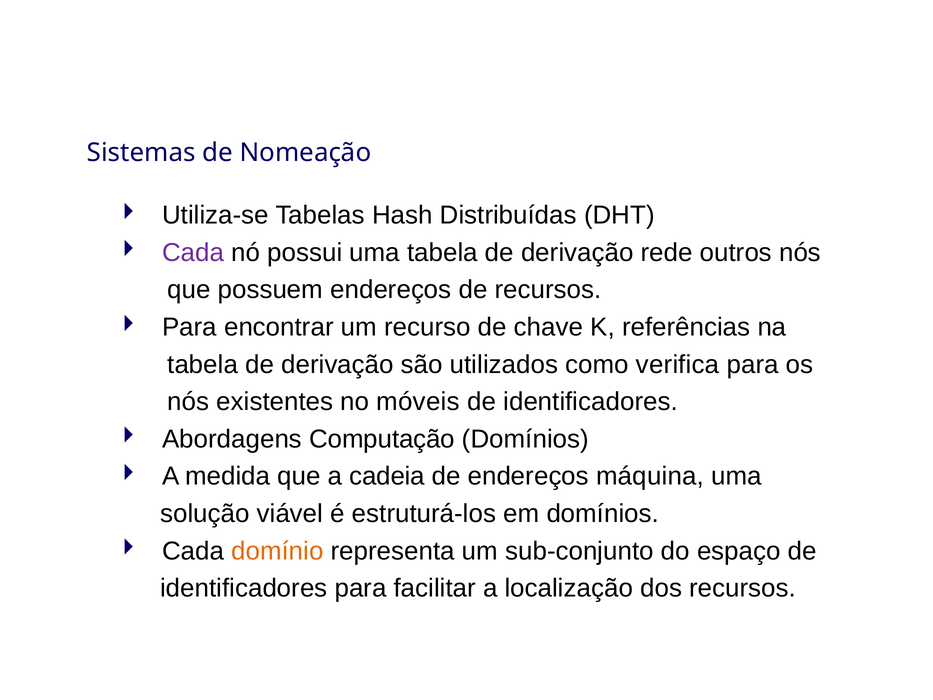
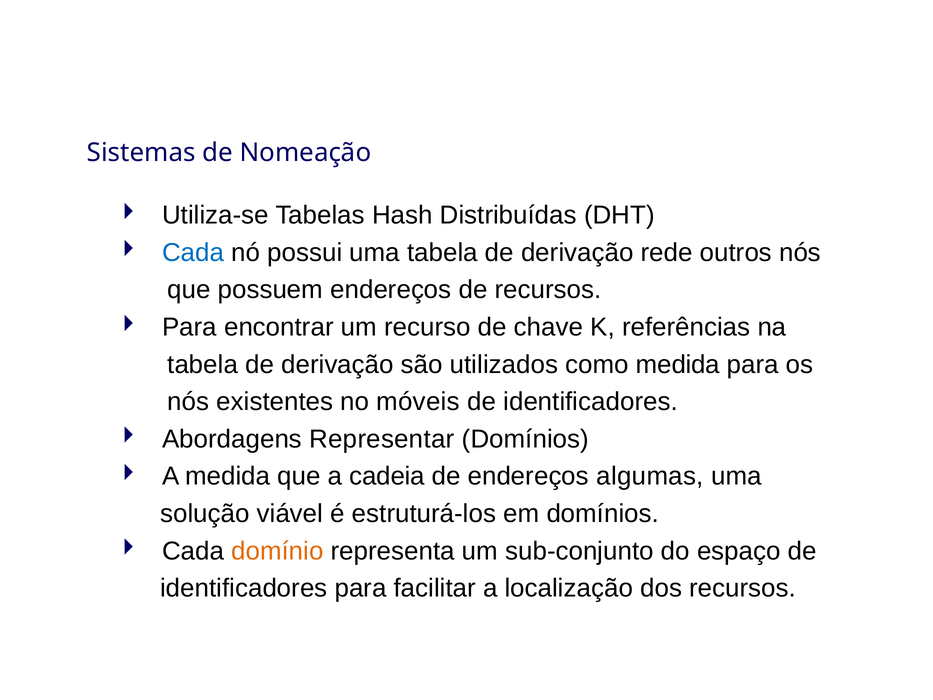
Cada colour: purple -> blue (193, 253)
como verifica: verifica -> medida (678, 364)
Computação: Computação -> Representar (382, 439)
máquina: máquina -> algumas (650, 476)
